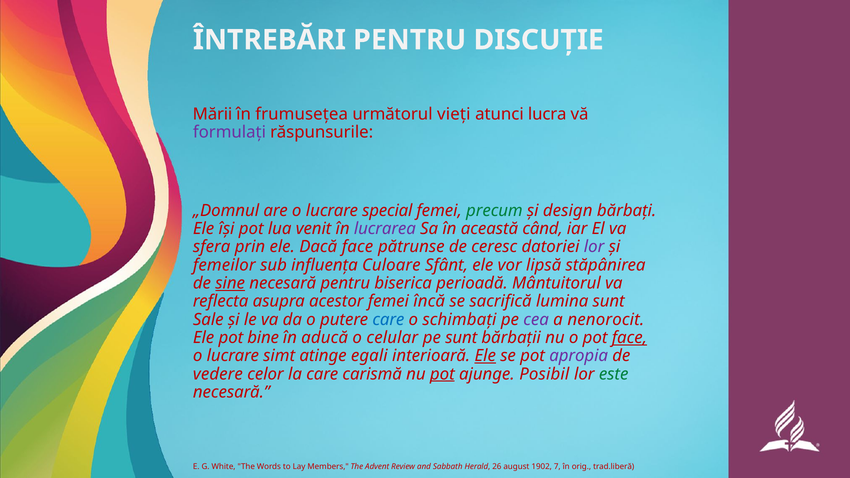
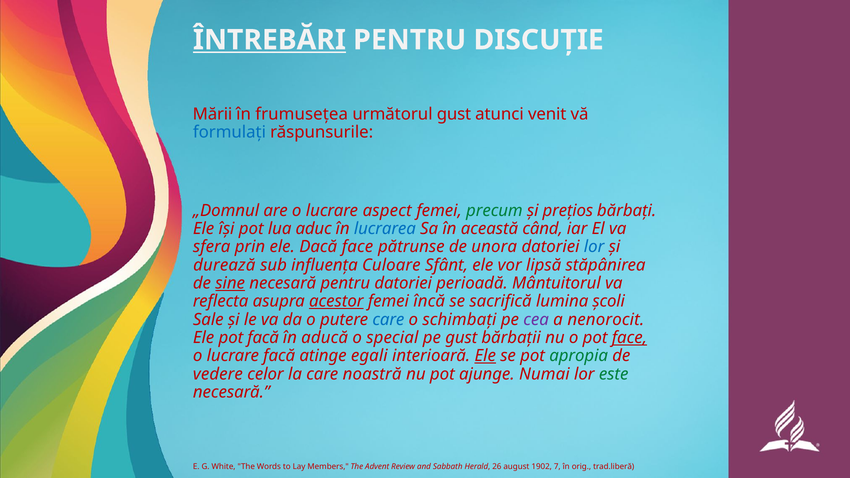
ÎNTREBĂRI underline: none -> present (269, 40)
următorul vieți: vieți -> gust (454, 114)
lucra: lucra -> venit (547, 114)
formulați colour: purple -> blue (229, 132)
special: special -> aspect (387, 211)
design: design -> prețios (568, 211)
venit: venit -> aduc (314, 229)
lucrarea colour: purple -> blue (385, 229)
ceresc: ceresc -> unora (494, 247)
lor colour: purple -> blue (594, 247)
femeilor: femeilor -> durează (224, 265)
pentru biserica: biserica -> datoriei (403, 283)
acestor underline: none -> present (336, 301)
lumina sunt: sunt -> școli (609, 301)
pot bine: bine -> facă (263, 338)
celular: celular -> special (392, 338)
pe sunt: sunt -> gust (461, 338)
lucrare simt: simt -> facă (279, 356)
apropia colour: purple -> green (579, 356)
carismă: carismă -> noastră (372, 374)
pot underline: present -> none (442, 374)
Posibil: Posibil -> Numai (544, 374)
